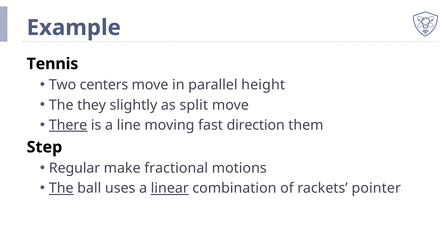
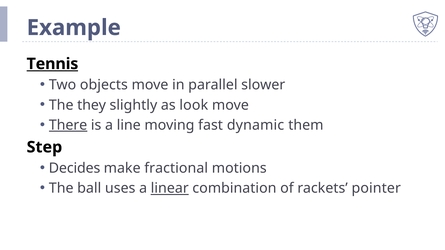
Tennis underline: none -> present (52, 64)
centers: centers -> objects (104, 85)
height: height -> slower (263, 85)
split: split -> look (194, 105)
direction: direction -> dynamic (256, 125)
Regular: Regular -> Decides (75, 168)
The underline: present -> none (61, 189)
